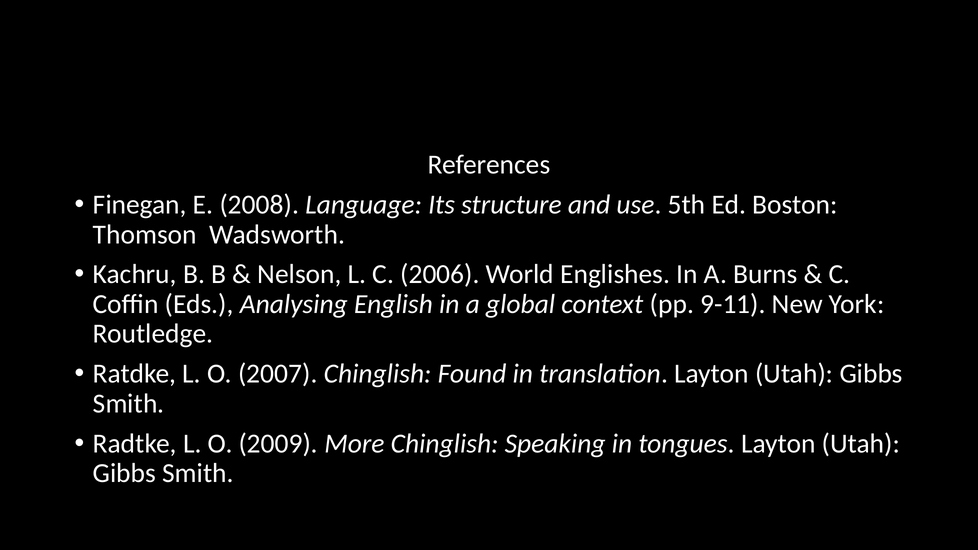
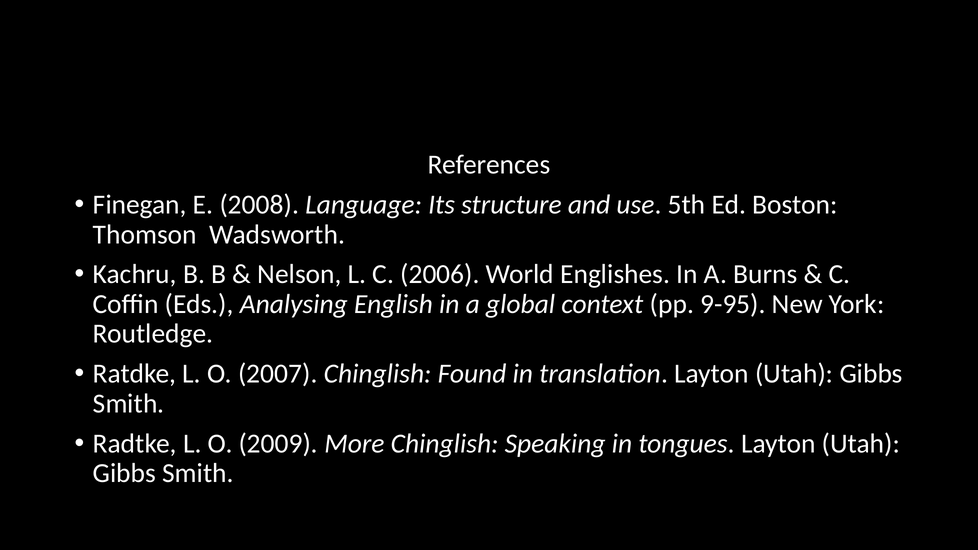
9-11: 9-11 -> 9-95 (733, 304)
